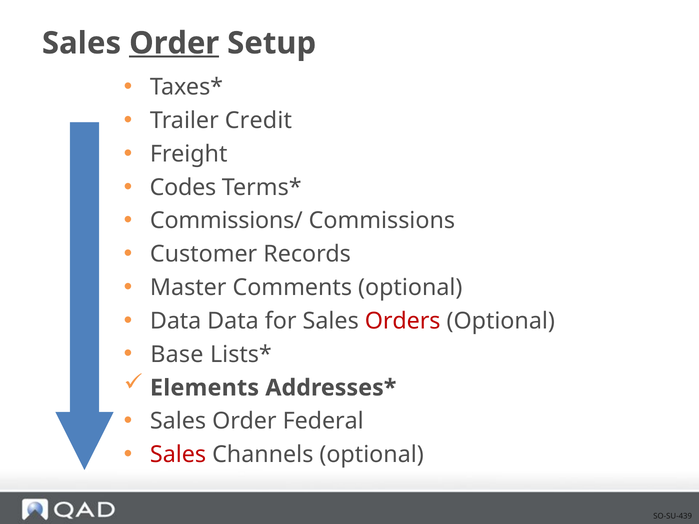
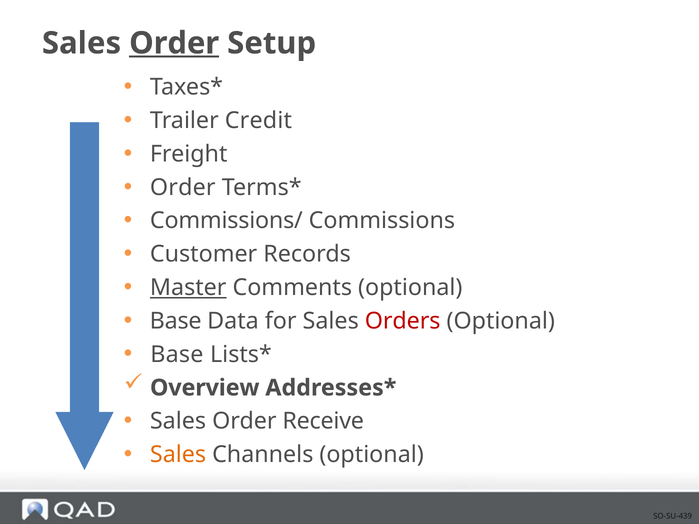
Codes: Codes -> Order (183, 188)
Master underline: none -> present (188, 288)
Data: Data -> Base (176, 321)
Elements: Elements -> Overview (205, 388)
Federal: Federal -> Receive (323, 421)
Sales colour: red -> orange (178, 455)
